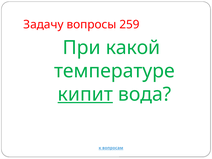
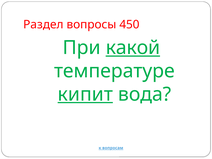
Задачу: Задачу -> Раздел (43, 24)
259: 259 -> 450 (129, 24)
какой underline: none -> present (133, 48)
